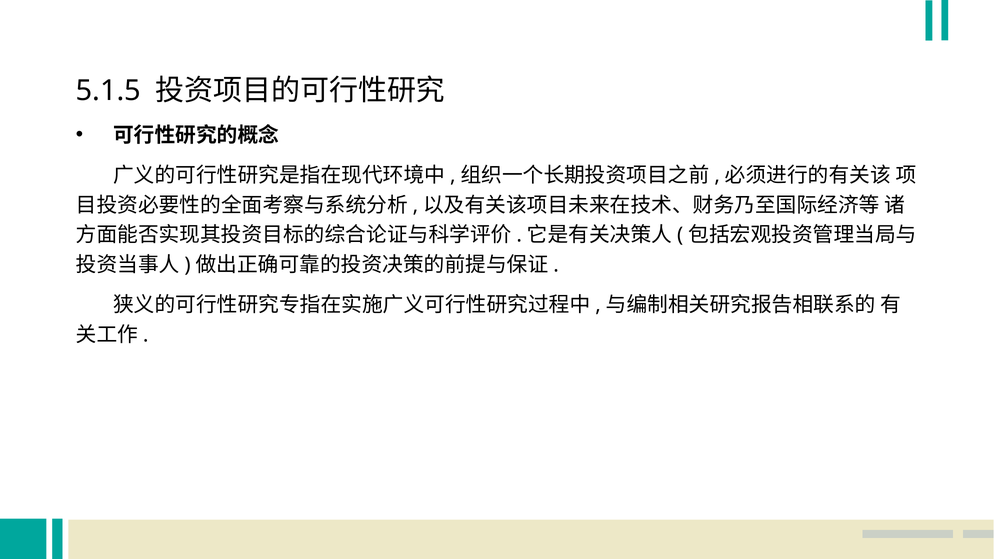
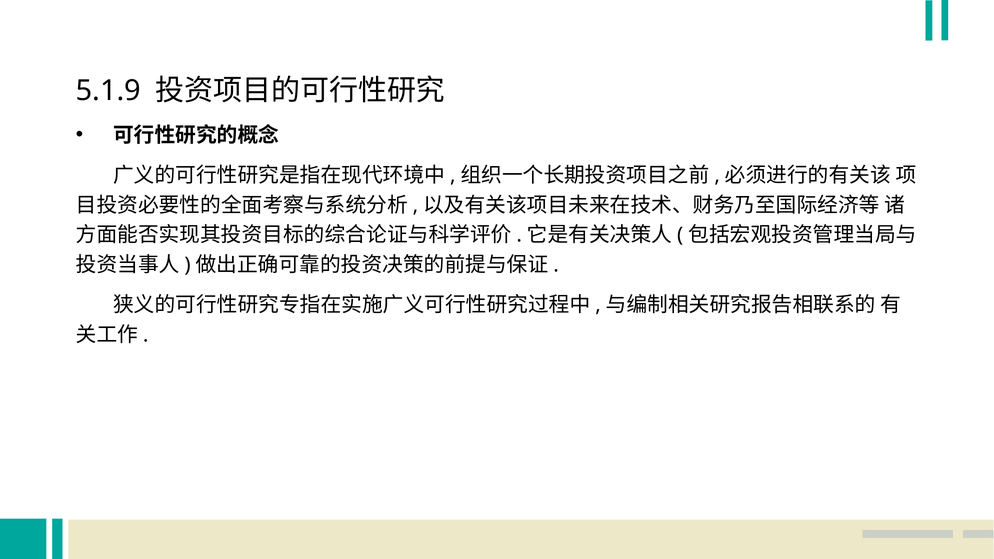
5.1.5: 5.1.5 -> 5.1.9 (108, 91)
